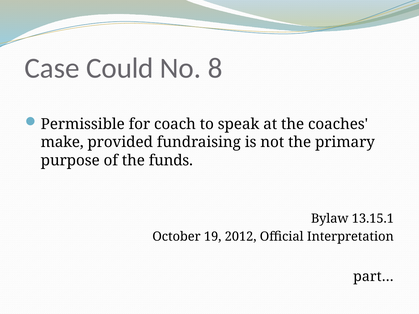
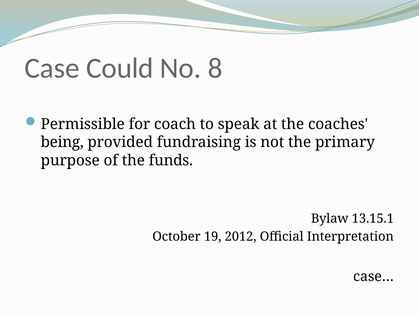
make: make -> being (62, 142)
part…: part… -> case… (374, 277)
